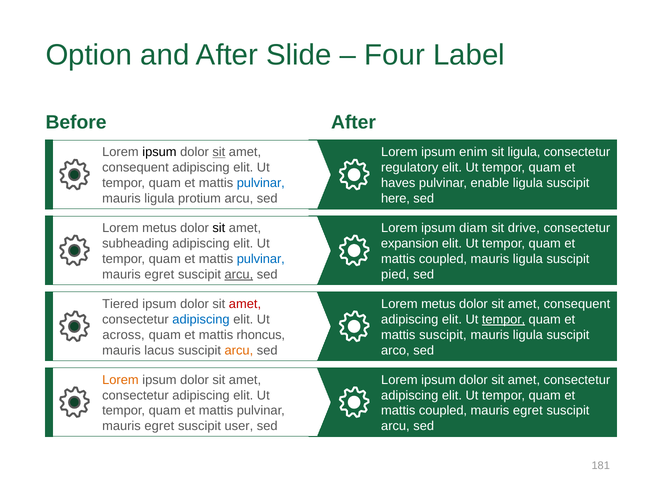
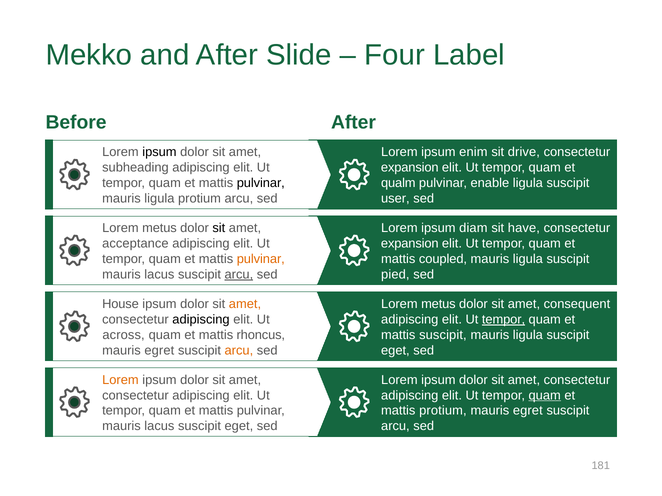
Option: Option -> Mekko (89, 55)
sit underline: present -> none (219, 152)
sit ligula: ligula -> drive (524, 152)
consequent: consequent -> subheading (135, 168)
regulatory: regulatory -> expansion (410, 168)
haves: haves -> qualm (398, 183)
pulvinar colour: blue -> black (261, 183)
here: here -> user (395, 199)
drive: drive -> have (524, 228)
subheading: subheading -> acceptance (135, 244)
pulvinar colour: blue -> orange (261, 259)
egret: egret -> lacus (159, 275)
Tiered: Tiered -> House (120, 304)
amet colour: red -> orange (245, 304)
adipiscing colour: blue -> black (201, 320)
arco: arco -> eget (395, 351)
lacus: lacus -> egret (159, 351)
quam underline: none -> present (545, 396)
coupled: coupled -> protium (443, 411)
egret: egret -> lacus (159, 427)
user: user -> eget (239, 427)
